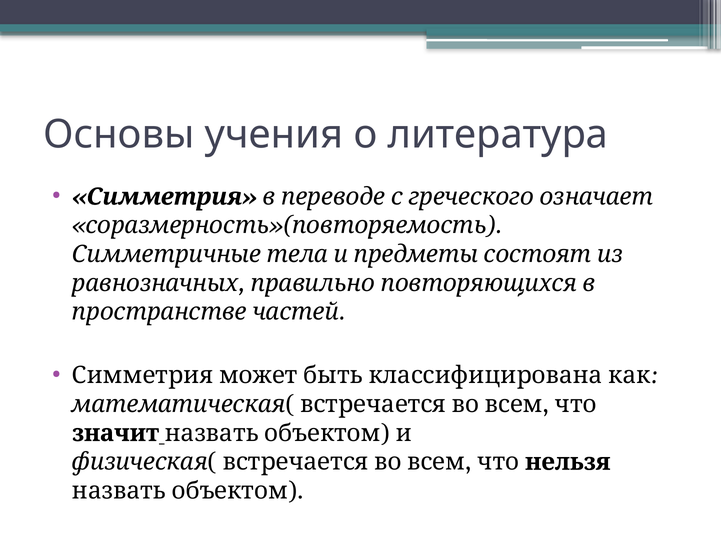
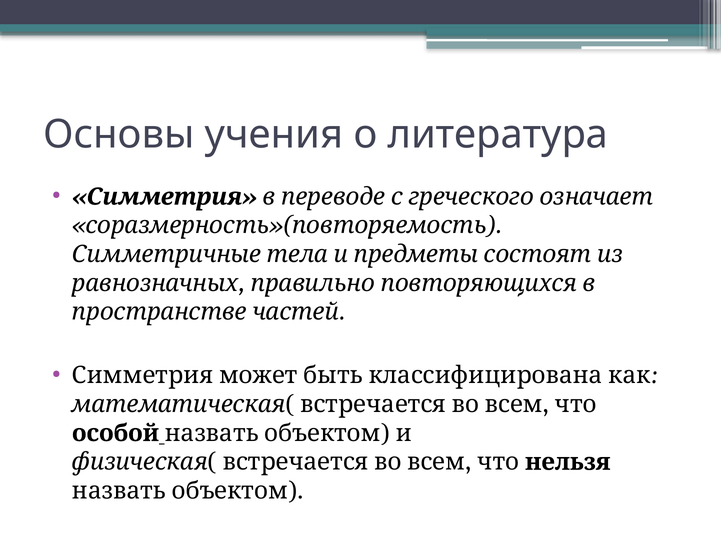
значит: значит -> особой (116, 434)
